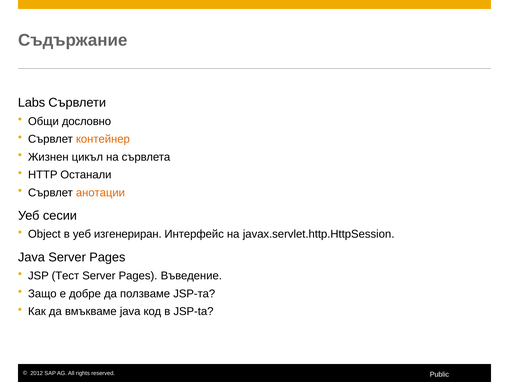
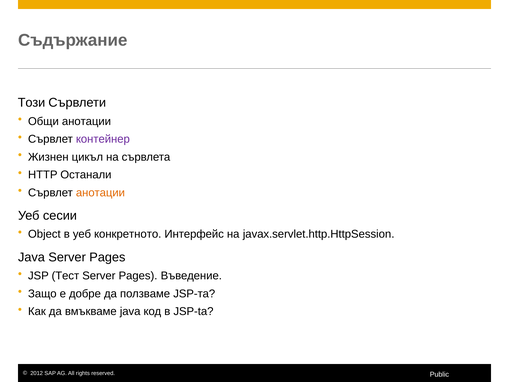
Labs: Labs -> Този (32, 103)
Общи дословно: дословно -> анотации (86, 121)
контейнер colour: orange -> purple (103, 139)
изгенериран: изгенериран -> конкретното (128, 234)
